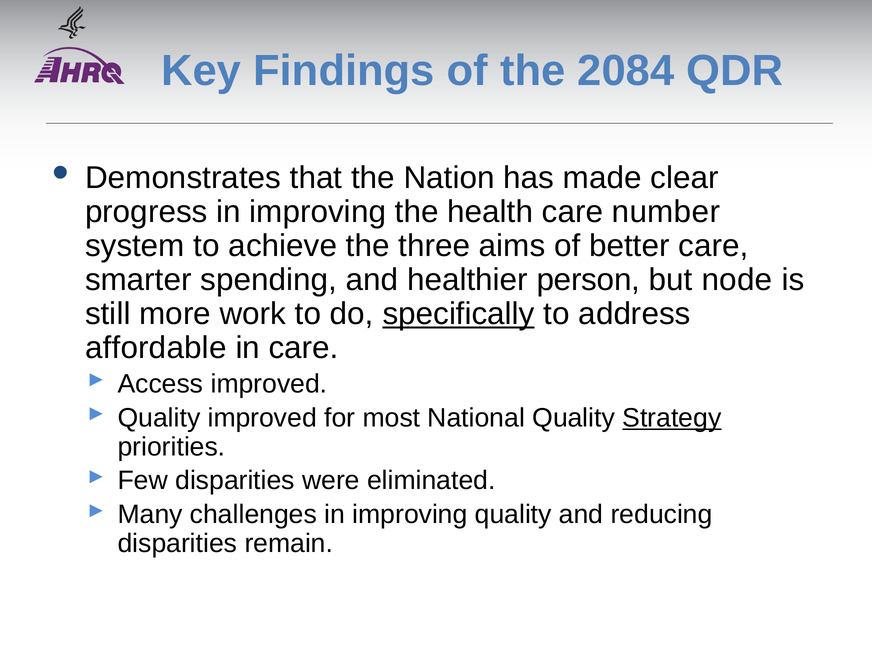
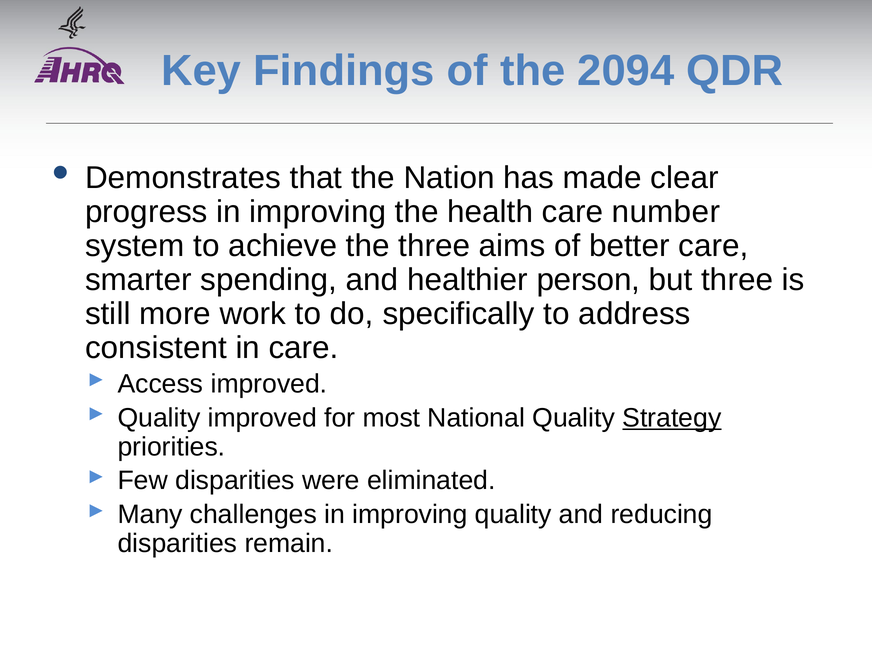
2084: 2084 -> 2094 (626, 71)
but node: node -> three (737, 280)
specifically underline: present -> none (459, 314)
affordable: affordable -> consistent (156, 348)
